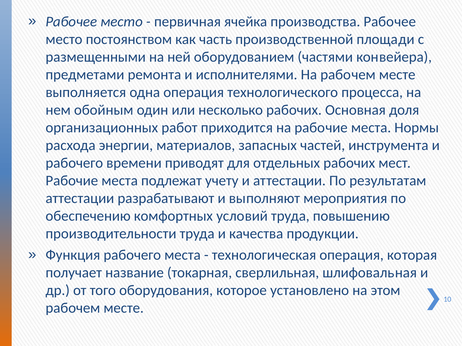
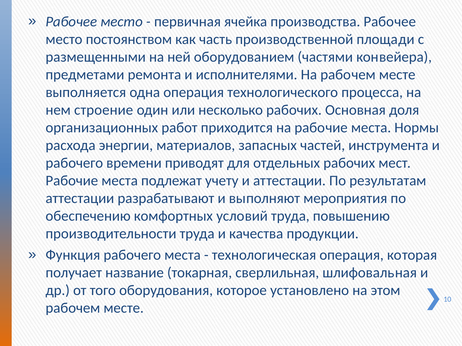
обойным: обойным -> строение (104, 110)
